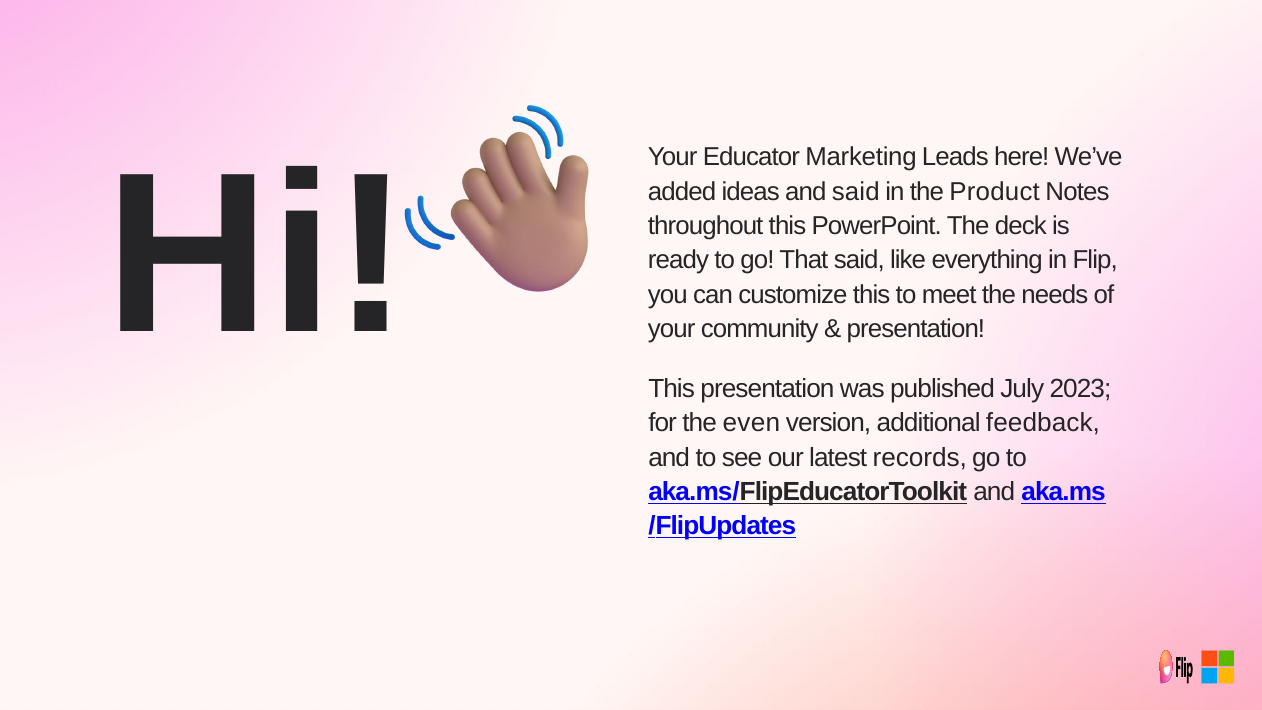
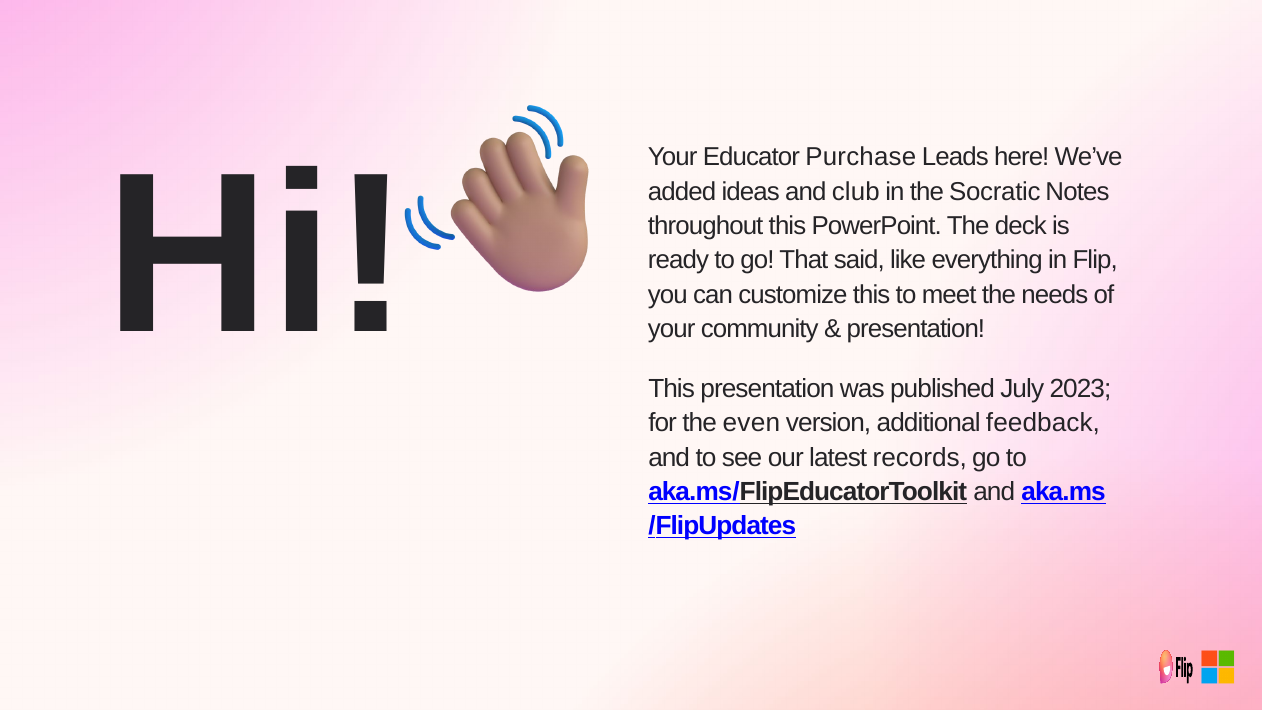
Marketing: Marketing -> Purchase (861, 157)
and said: said -> club (856, 191)
Product: Product -> Socratic (995, 191)
